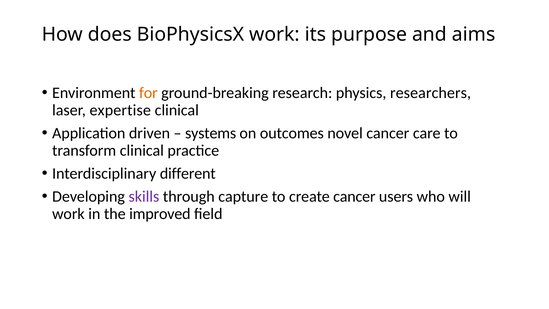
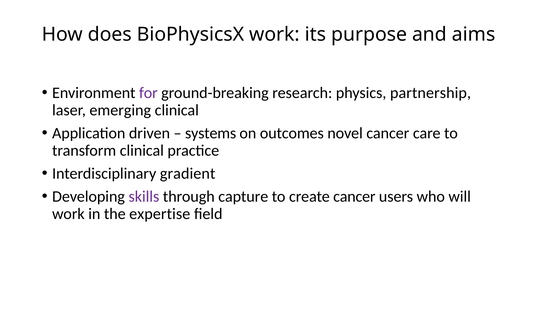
for colour: orange -> purple (148, 93)
researchers: researchers -> partnership (431, 93)
expertise: expertise -> emerging (120, 110)
different: different -> gradient (188, 173)
improved: improved -> expertise (160, 214)
